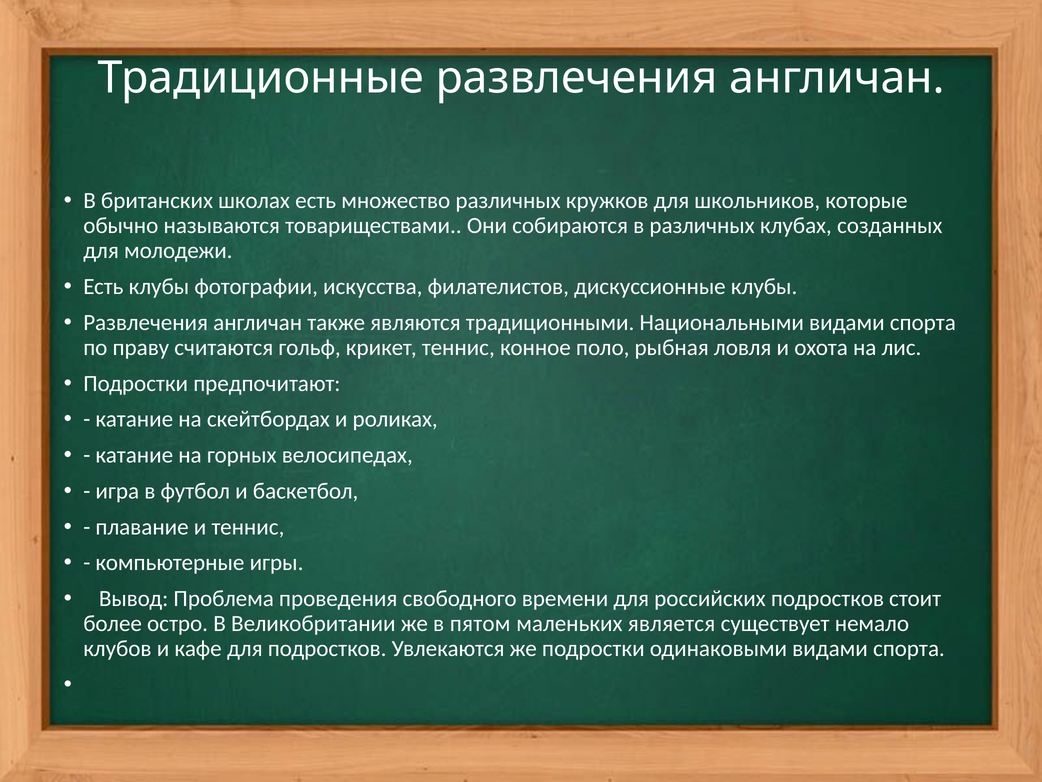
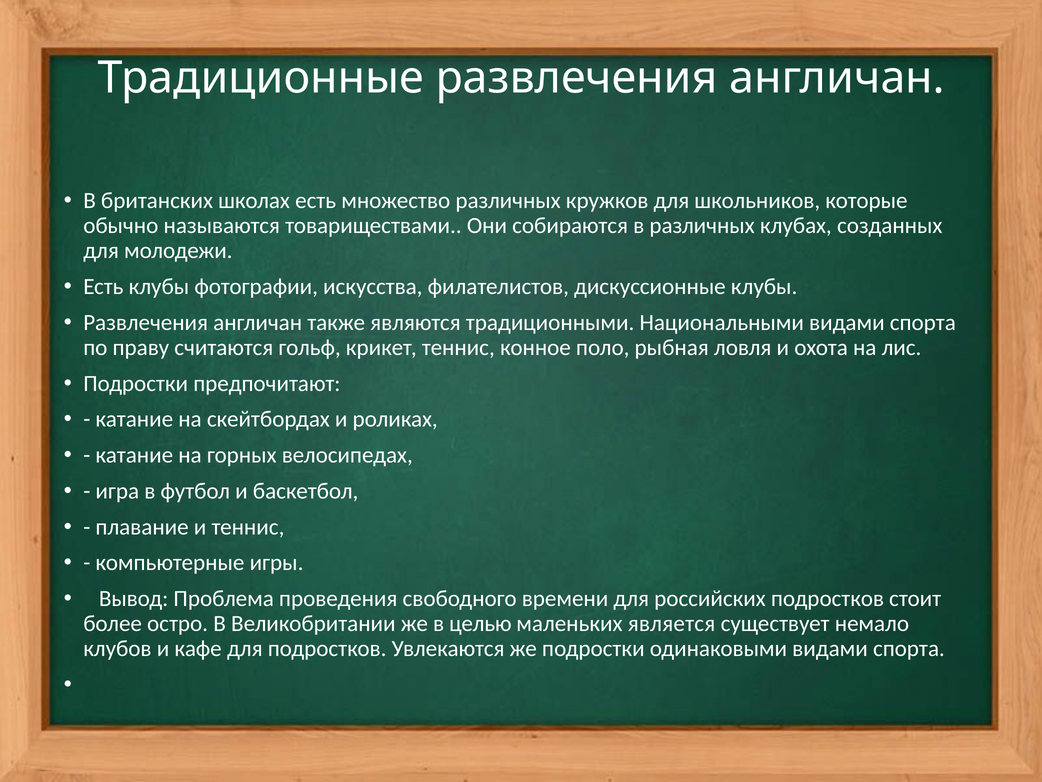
пятом: пятом -> целью (480, 623)
